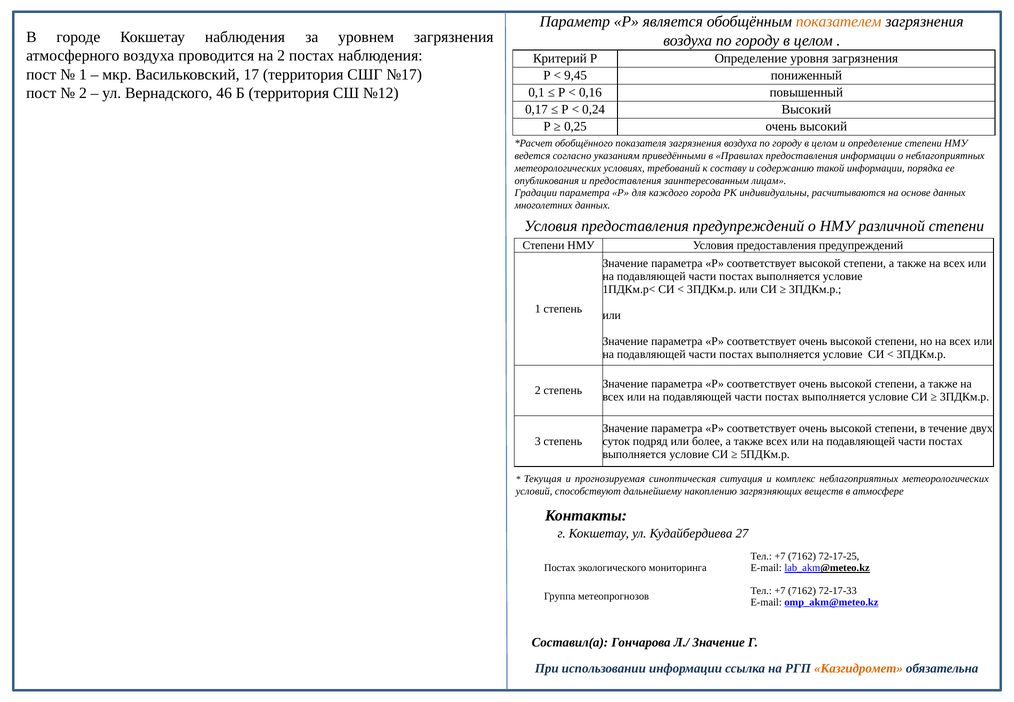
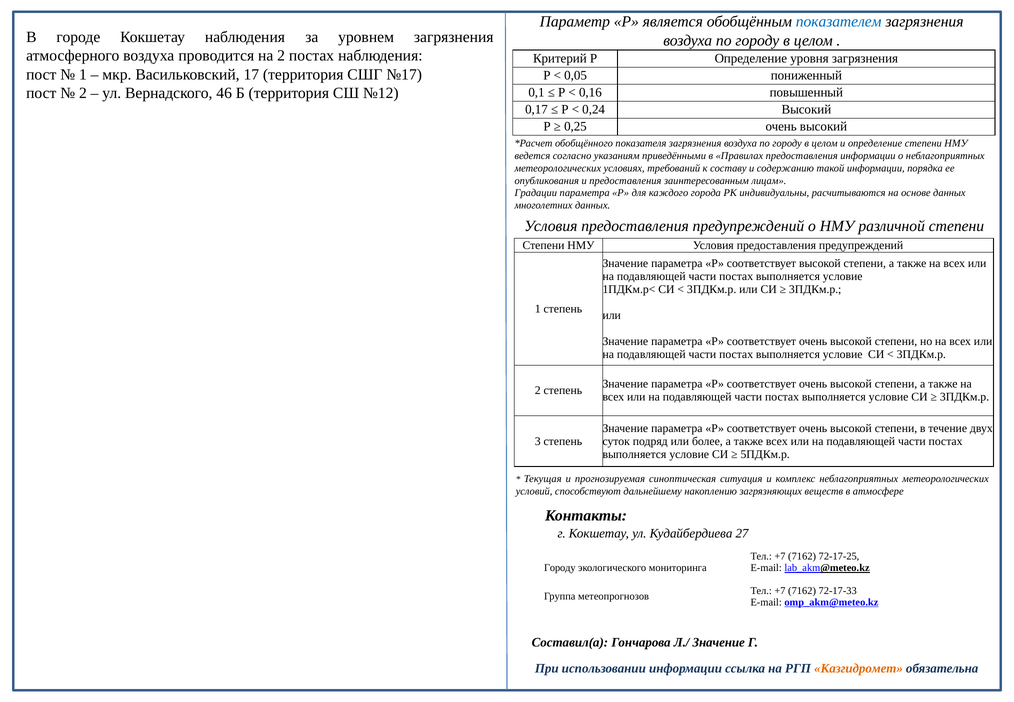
показателем colour: orange -> blue (839, 22)
9,45: 9,45 -> 0,05 (576, 75)
Постах: Постах -> Городу (560, 568)
